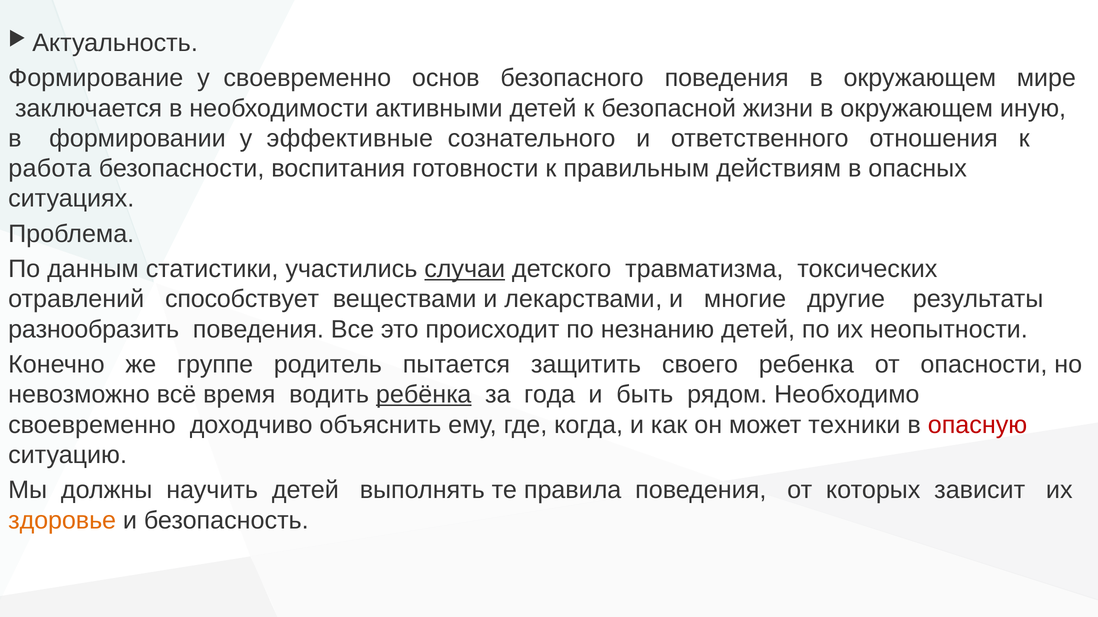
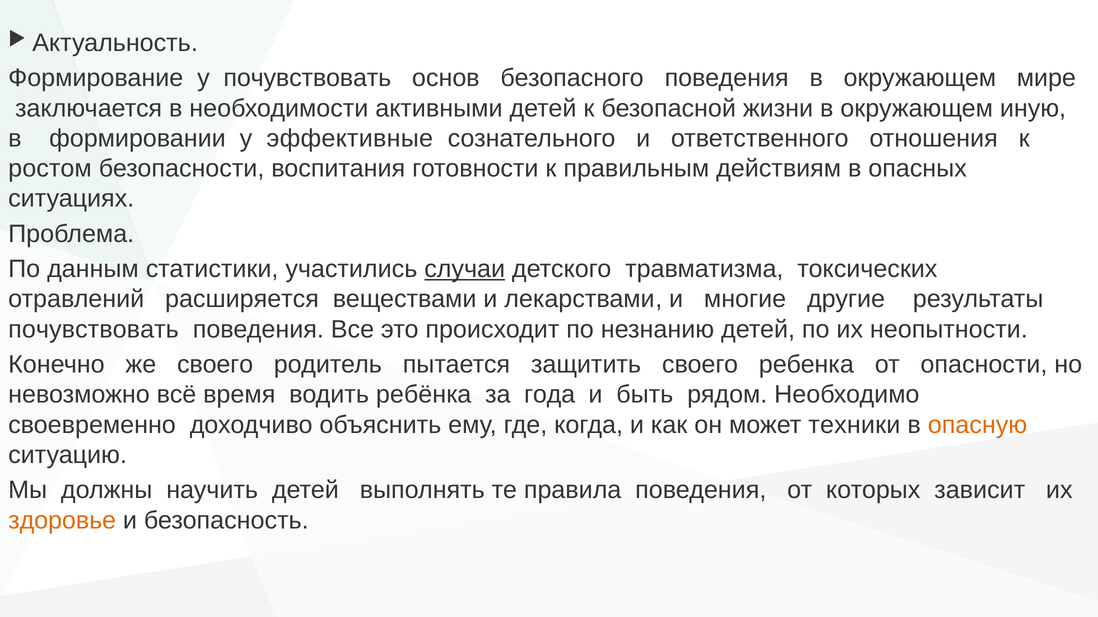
у своевременно: своевременно -> почувствовать (307, 78)
работа: работа -> ростом (50, 169)
способствует: способствует -> расширяется (242, 299)
разнообразить: разнообразить -> почувствовать (94, 330)
же группе: группе -> своего (215, 365)
ребёнка underline: present -> none (424, 395)
опасную colour: red -> orange (977, 425)
